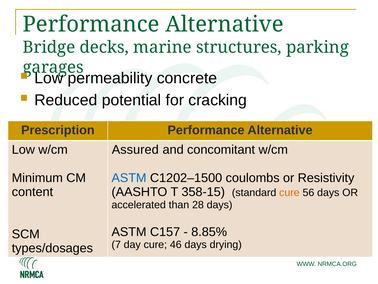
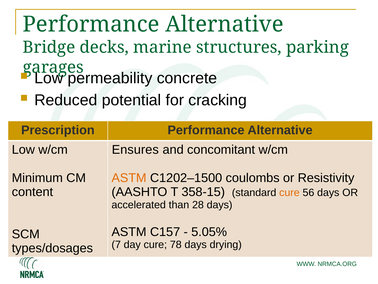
Assured: Assured -> Ensures (135, 149)
ASTM colour: blue -> orange (129, 178)
8.85%: 8.85% -> 5.05% (209, 231)
46: 46 -> 78 (176, 244)
